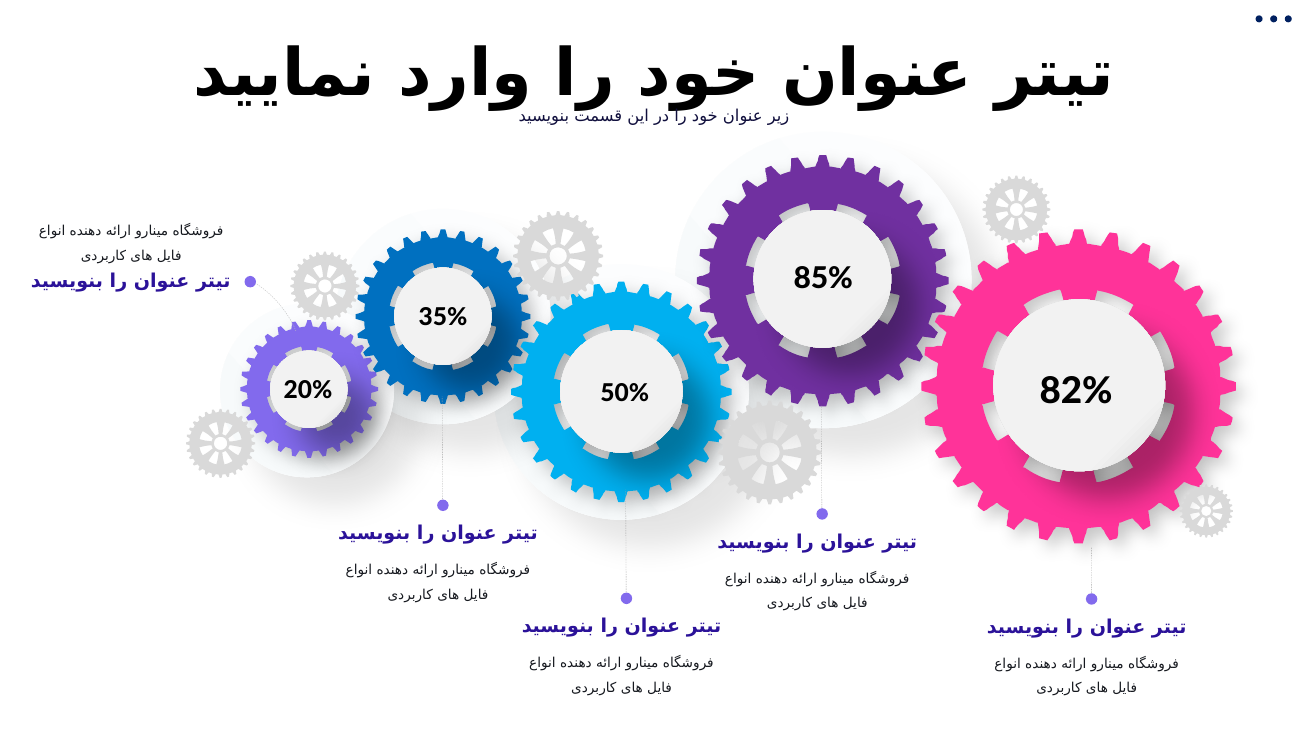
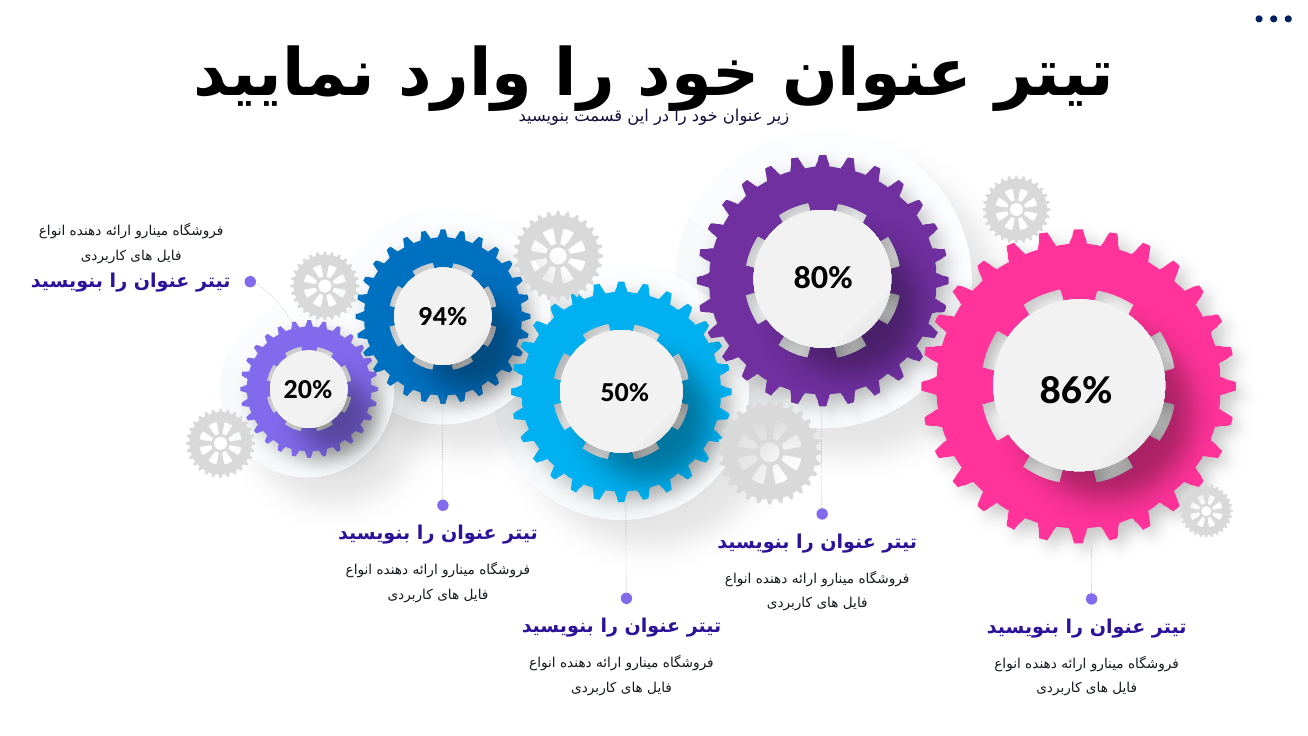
85%: 85% -> 80% (823, 278)
35%: 35% -> 94% (443, 318)
82%: 82% -> 86% (1076, 391)
